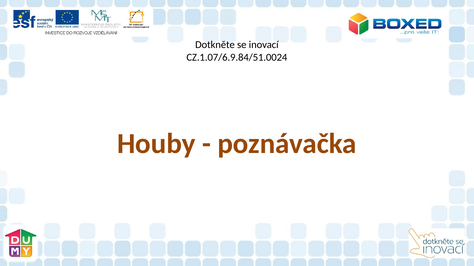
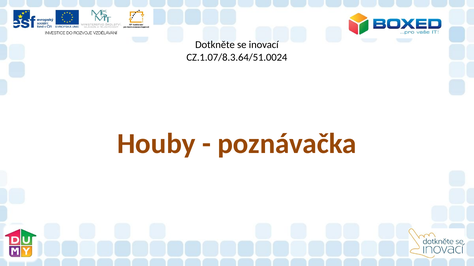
CZ.1.07/6.9.84/51.0024: CZ.1.07/6.9.84/51.0024 -> CZ.1.07/8.3.64/51.0024 (237, 57)
